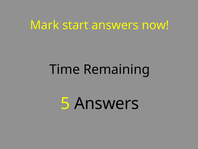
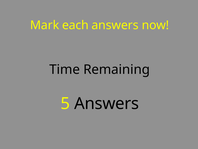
start: start -> each (75, 25)
